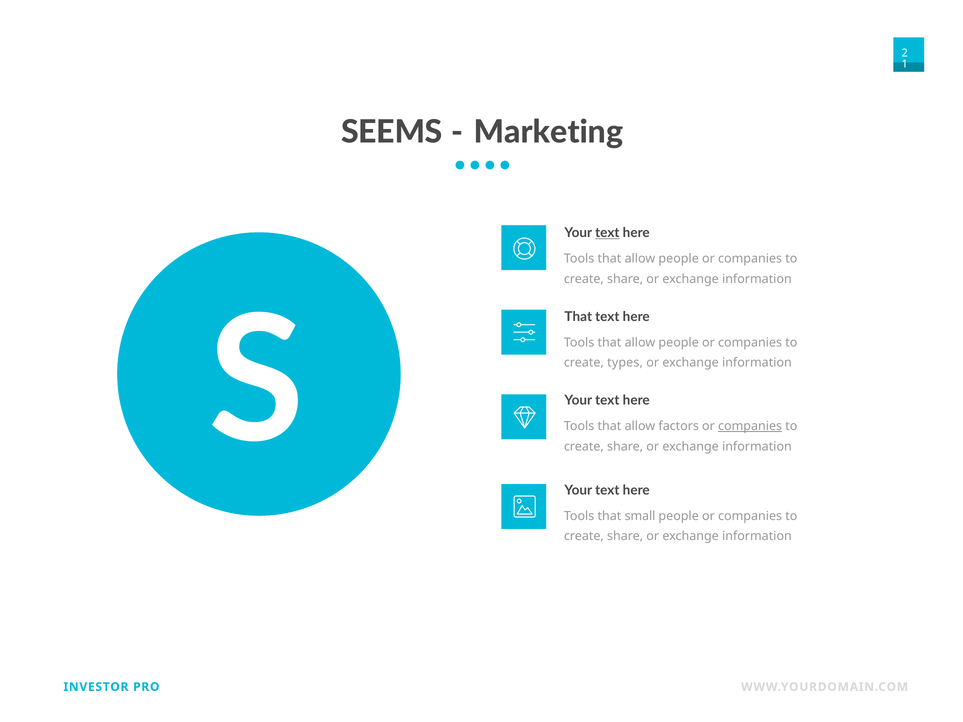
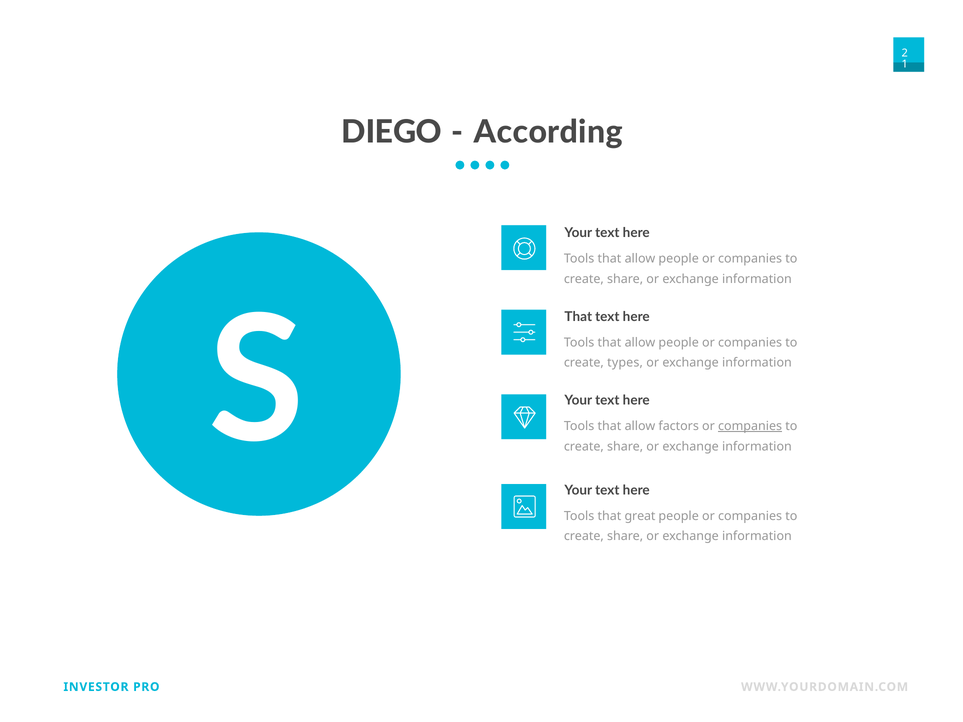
SEEMS: SEEMS -> DIEGO (392, 132)
Marketing: Marketing -> According (548, 132)
text underline: present -> none (607, 233)
small: small -> great (640, 516)
